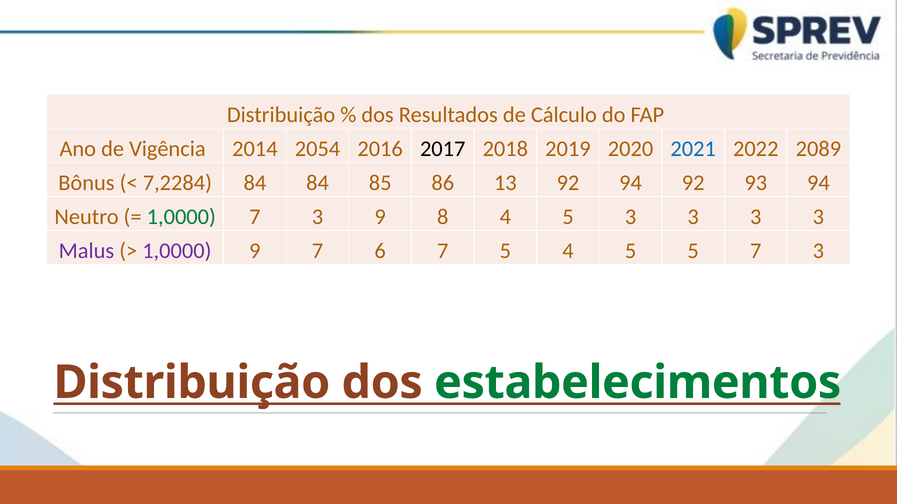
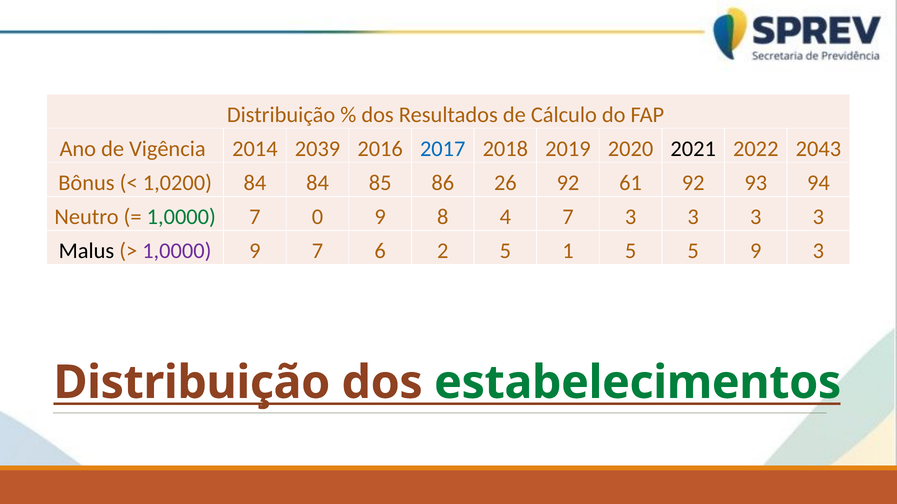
2054: 2054 -> 2039 (317, 149)
2017 colour: black -> blue (443, 149)
2021 colour: blue -> black (693, 149)
2089: 2089 -> 2043 (818, 149)
7,2284: 7,2284 -> 1,0200 (177, 183)
13: 13 -> 26 (505, 183)
92 94: 94 -> 61 (631, 183)
3: 3 -> 0 (317, 217)
8 4 5: 5 -> 7 (568, 217)
Malus colour: purple -> black (86, 251)
6 7: 7 -> 2 (443, 251)
5 4: 4 -> 1 (568, 251)
5 7: 7 -> 9 (756, 251)
